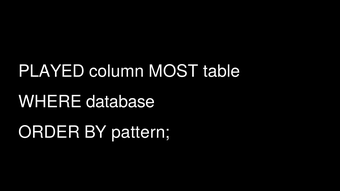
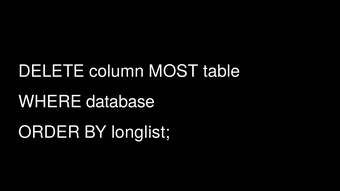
PLAYED: PLAYED -> DELETE (51, 71)
pattern: pattern -> longlist (141, 133)
